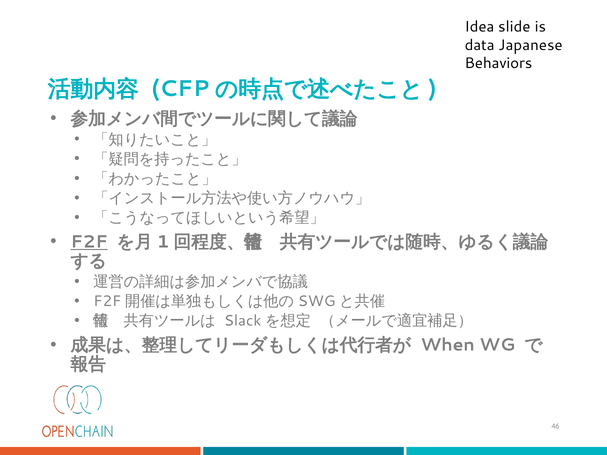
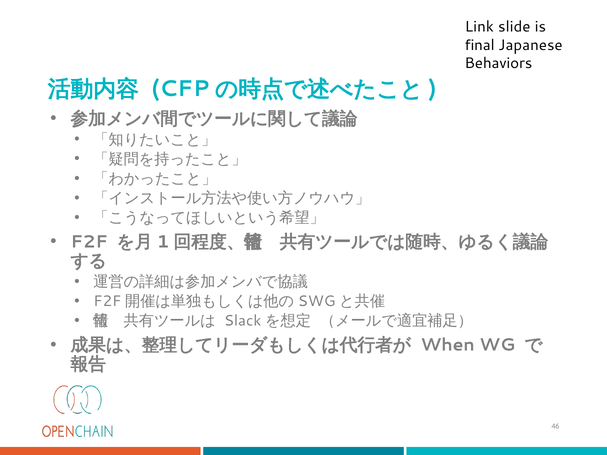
Idea: Idea -> Link (479, 27)
data: data -> final (480, 45)
F2F underline: present -> none (89, 242)
